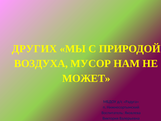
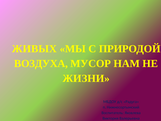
ДРУГИХ: ДРУГИХ -> ЖИВЫХ (34, 49)
МОЖЕТ: МОЖЕТ -> ЖИЗНИ (86, 78)
